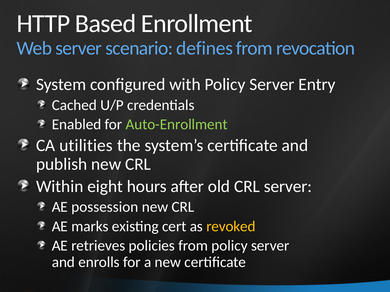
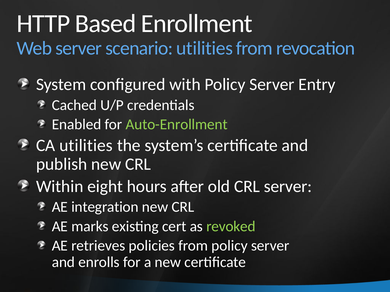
scenario defines: defines -> utilities (205, 48)
possession: possession -> integration (105, 207)
revoked colour: yellow -> light green (231, 227)
